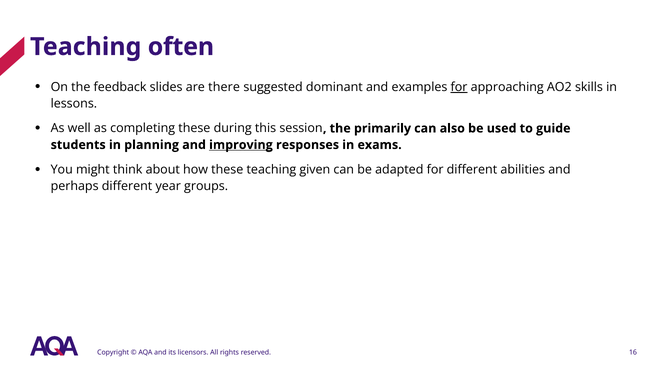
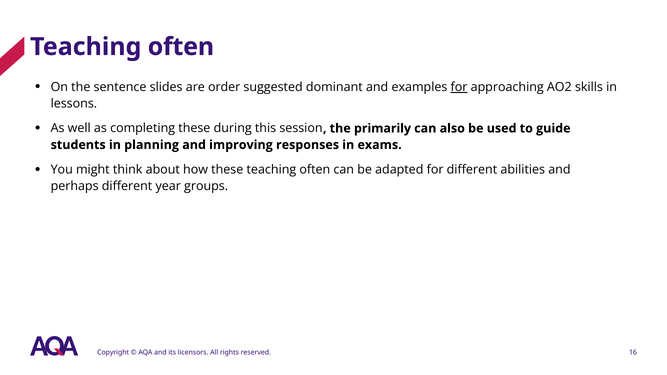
feedback: feedback -> sentence (120, 87)
there: there -> order (224, 87)
improving underline: present -> none (241, 145)
these teaching given: given -> often (315, 170)
